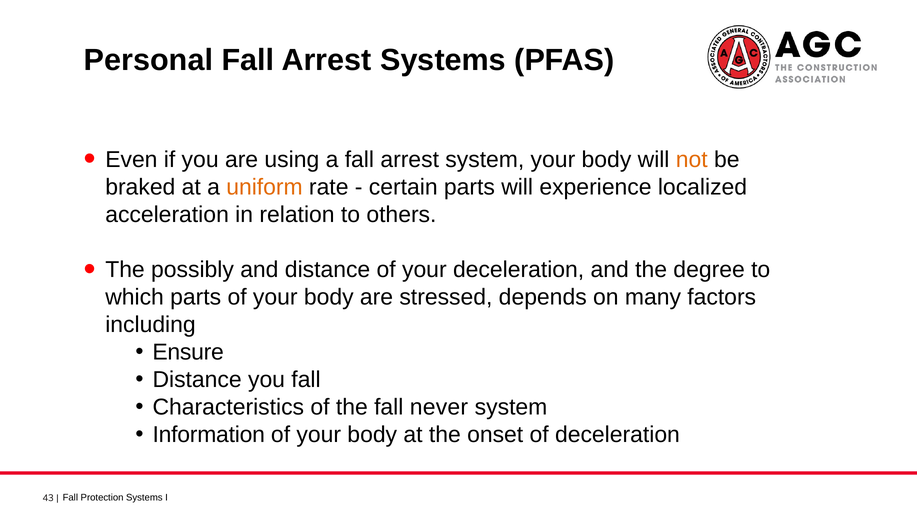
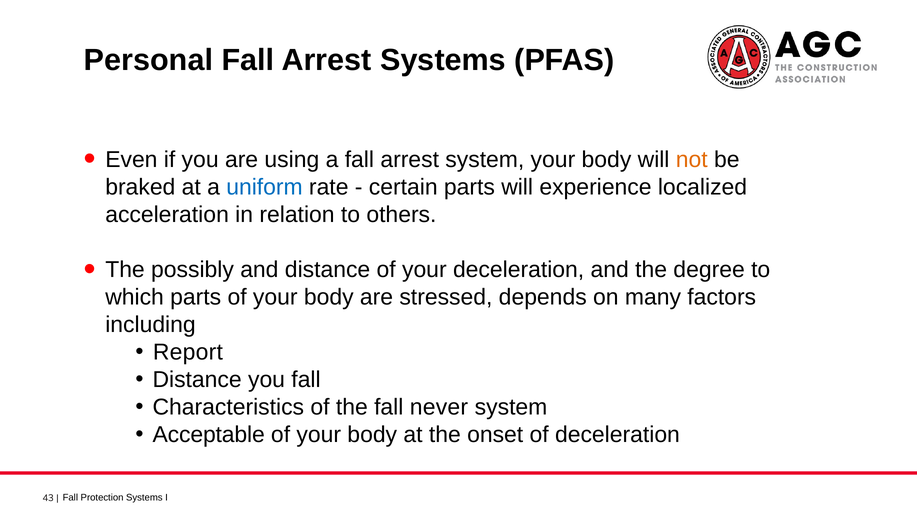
uniform colour: orange -> blue (264, 187)
Ensure: Ensure -> Report (188, 352)
Information: Information -> Acceptable (209, 435)
